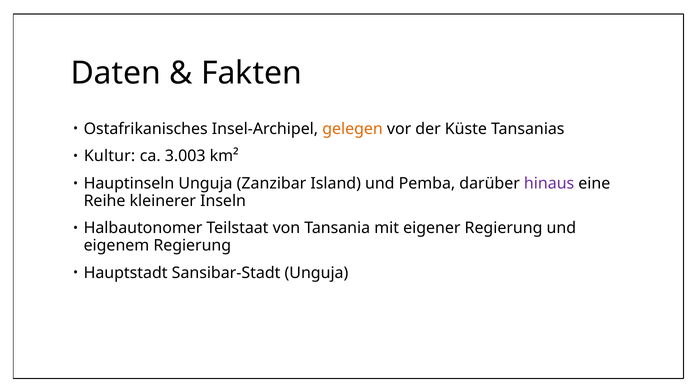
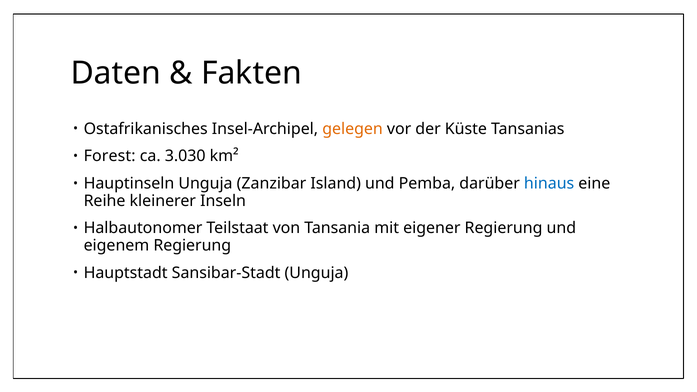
Kultur: Kultur -> Forest (110, 156)
3.003: 3.003 -> 3.030 (185, 156)
hinaus colour: purple -> blue (549, 184)
